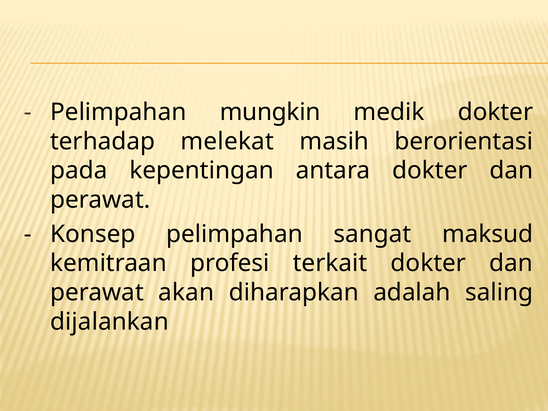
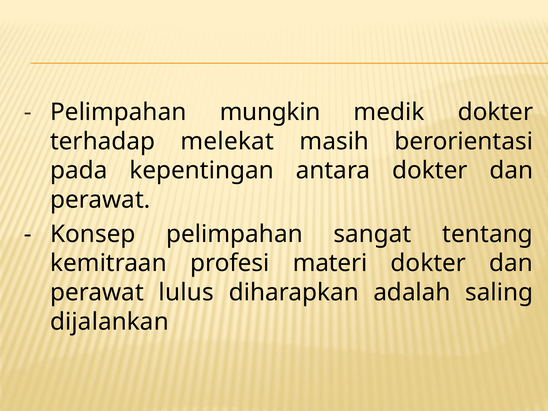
maksud: maksud -> tentang (488, 234)
terkait: terkait -> materi (330, 263)
akan: akan -> lulus (186, 292)
